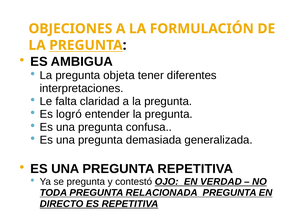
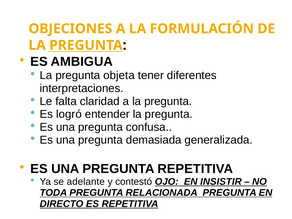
se pregunta: pregunta -> adelante (86, 182)
VERDAD: VERDAD -> INSISTIR (221, 182)
